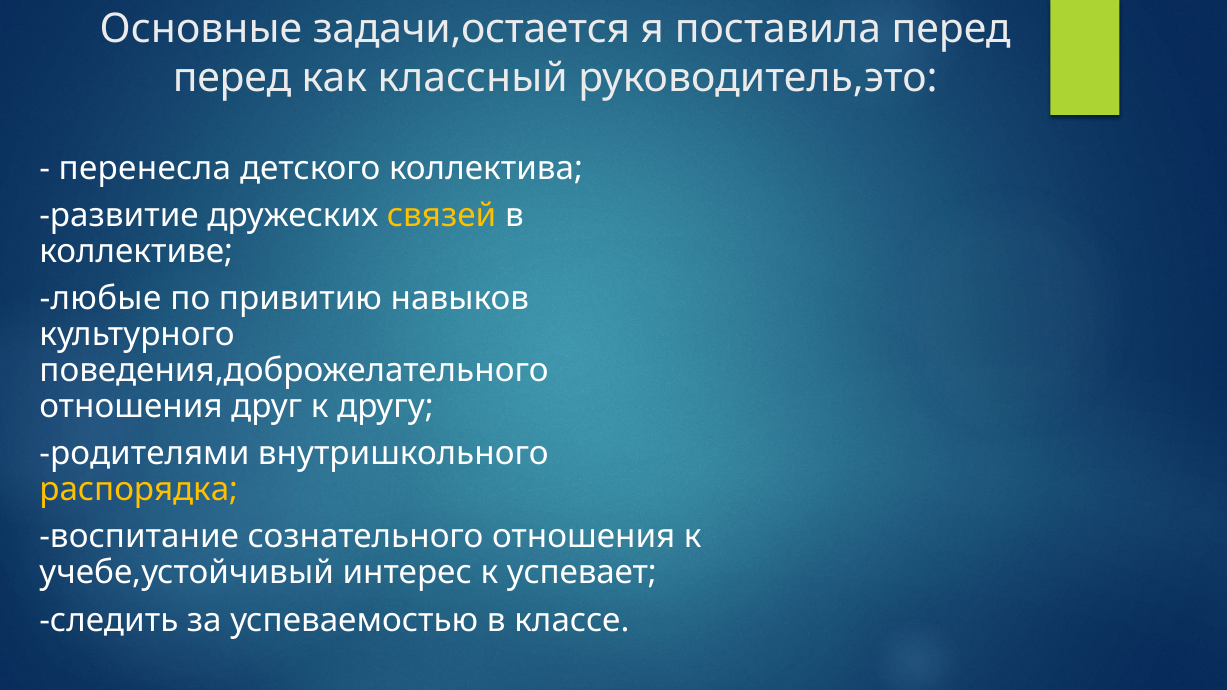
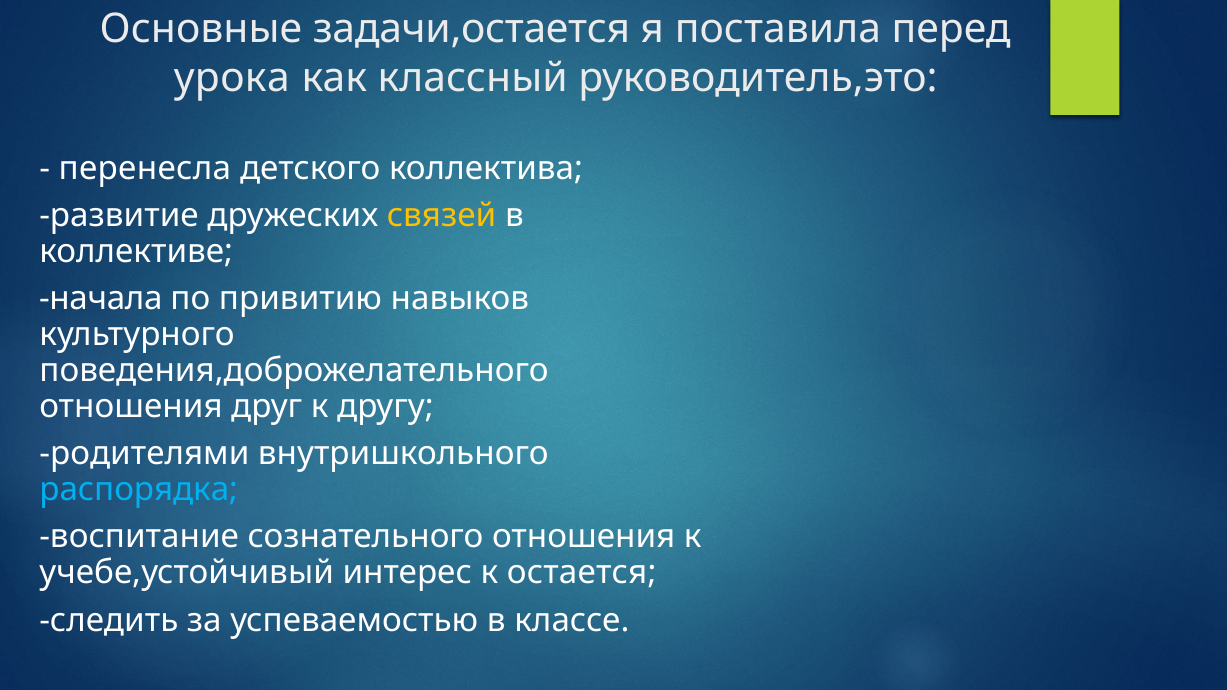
перед: перед -> урока (232, 78)
любые: любые -> начала (101, 299)
распорядка colour: yellow -> light blue (139, 490)
успевает: успевает -> остается (582, 573)
